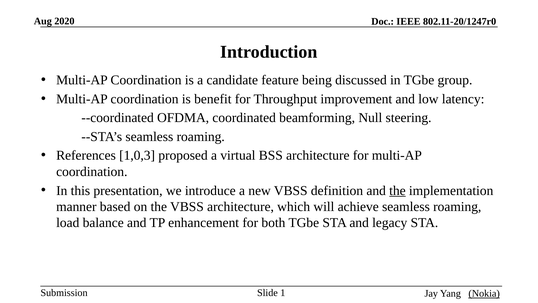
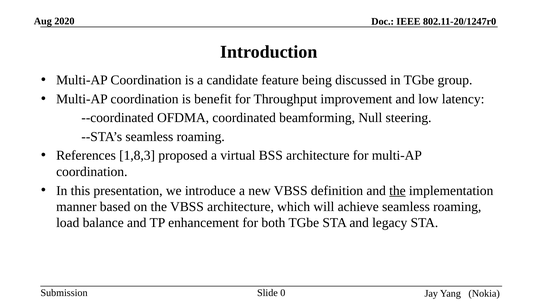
1,0,3: 1,0,3 -> 1,8,3 (137, 155)
1: 1 -> 0 (283, 292)
Nokia underline: present -> none (484, 293)
